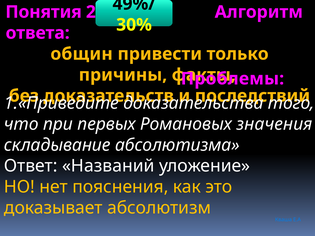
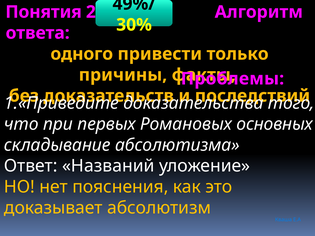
общин: общин -> одного (82, 54)
значения: значения -> основных (275, 124)
